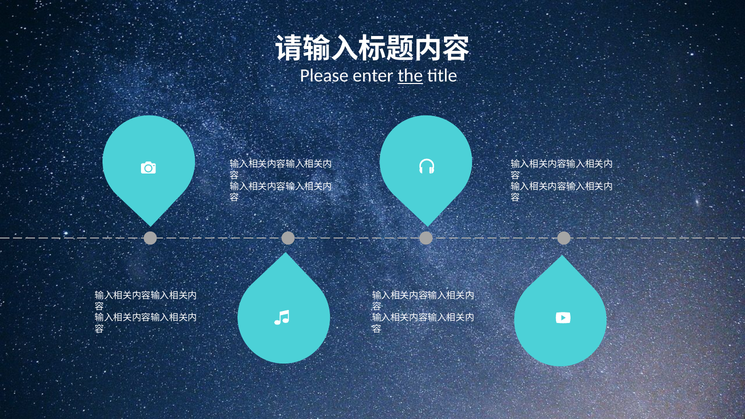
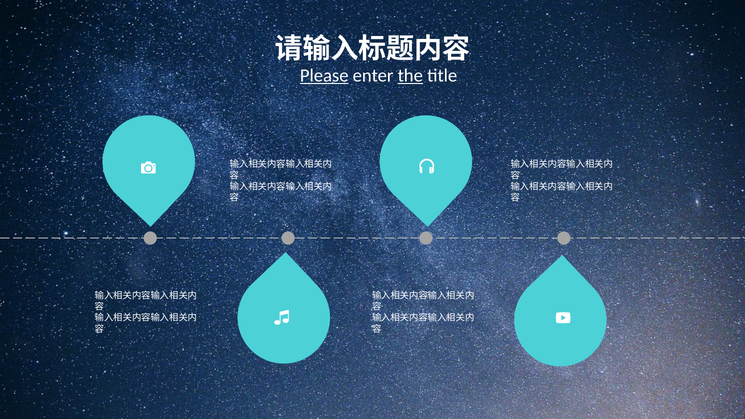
Please underline: none -> present (324, 76)
